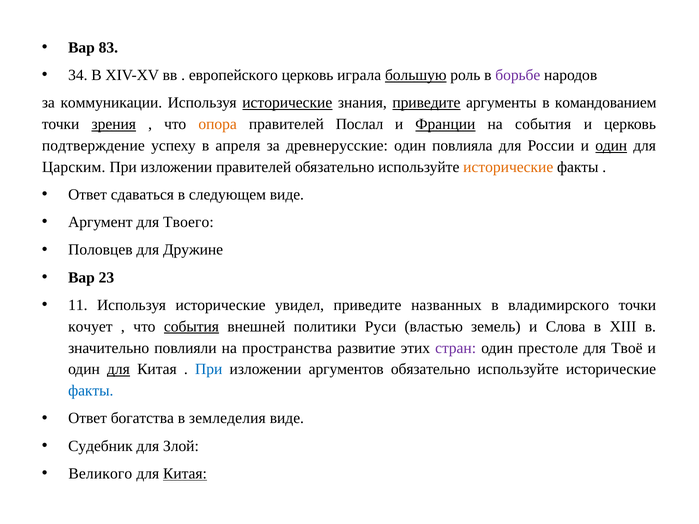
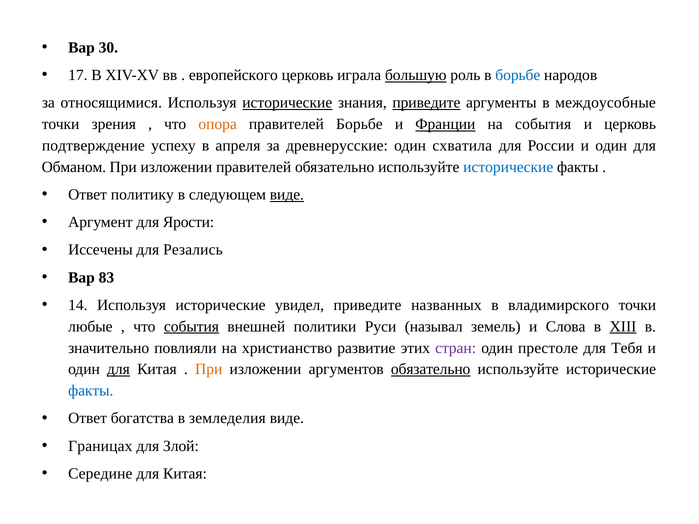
83: 83 -> 30 (108, 48)
34: 34 -> 17 (78, 75)
борьбе colour: purple -> blue (518, 75)
коммуникации: коммуникации -> относящимися (111, 103)
командованием: командованием -> междоусобные (606, 103)
зрения underline: present -> none (114, 124)
правителей Послал: Послал -> Борьбе (359, 124)
повлияла: повлияла -> схватила (462, 146)
один underline: present -> none (611, 146)
Царским: Царским -> Обманом (74, 167)
исторические colour: orange -> blue (508, 167)
сдаваться: сдаваться -> политику (142, 195)
виде underline: none -> present (287, 195)
Твоего: Твоего -> Ярости (189, 222)
Половцев: Половцев -> Иссечены (100, 250)
Дружине: Дружине -> Резались (193, 250)
23: 23 -> 83 (106, 278)
11: 11 -> 14 (78, 305)
кочует: кочует -> любые (90, 327)
властью: властью -> называл (434, 327)
XIII underline: none -> present (623, 327)
пространства: пространства -> христианство (287, 348)
Твоё: Твоё -> Тебя (627, 348)
При colour: blue -> orange (209, 369)
обязательно underline: none -> present (431, 369)
Судебник: Судебник -> Границах (100, 446)
Великого: Великого -> Середине (100, 474)
Китая underline: present -> none (185, 474)
